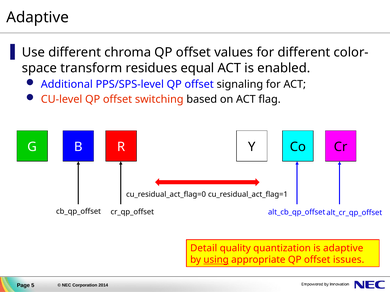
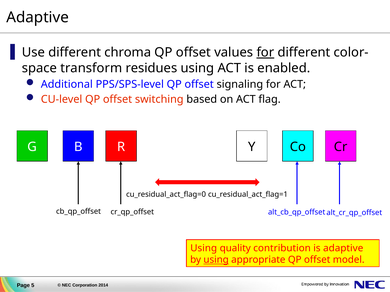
for underline: none -> present (265, 53)
residues equal: equal -> using (197, 68)
Detail: Detail -> Using (204, 248)
quantization: quantization -> contribution (282, 248)
issues: issues -> model (349, 260)
